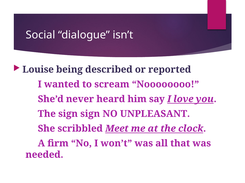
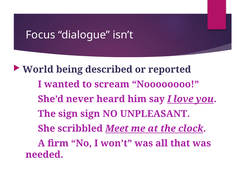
Social: Social -> Focus (40, 35)
Louise: Louise -> World (38, 70)
